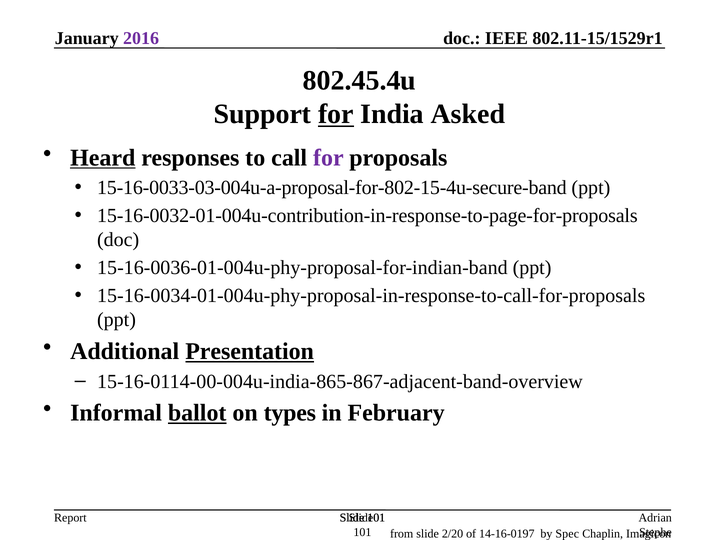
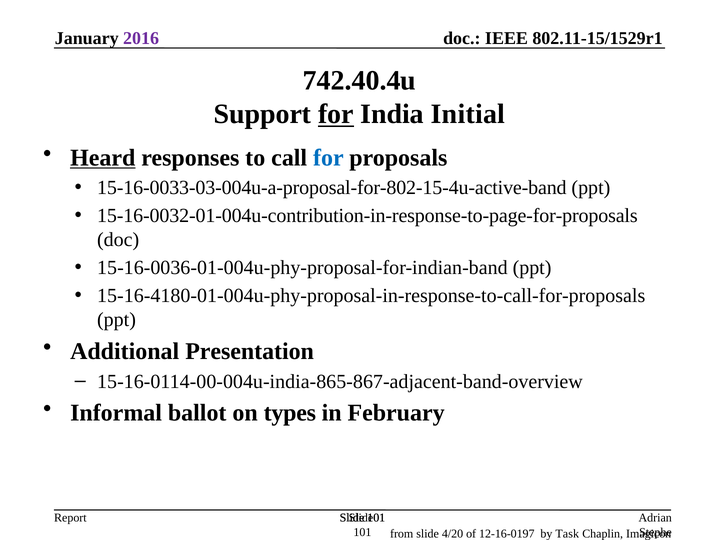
802.45.4u: 802.45.4u -> 742.40.4u (359, 80)
Asked: Asked -> Initial (468, 114)
for colour: purple -> blue (328, 157)
15-16-0033-03-004u-a-proposal-for-802-15-4u-secure-band: 15-16-0033-03-004u-a-proposal-for-802-15-4u-secure-band -> 15-16-0033-03-004u-a-proposal-for-802-15-4u-active-band (332, 188)
15-16-0034-01-004u-phy-proposal-in-response-to-call-for-proposals: 15-16-0034-01-004u-phy-proposal-in-response-to-call-for-proposals -> 15-16-4180-01-004u-phy-proposal-in-response-to-call-for-proposals (371, 295)
Presentation underline: present -> none (250, 351)
ballot underline: present -> none (197, 412)
2/20: 2/20 -> 4/20 (453, 533)
14-16-0197: 14-16-0197 -> 12-16-0197 (507, 533)
Spec: Spec -> Task (567, 533)
